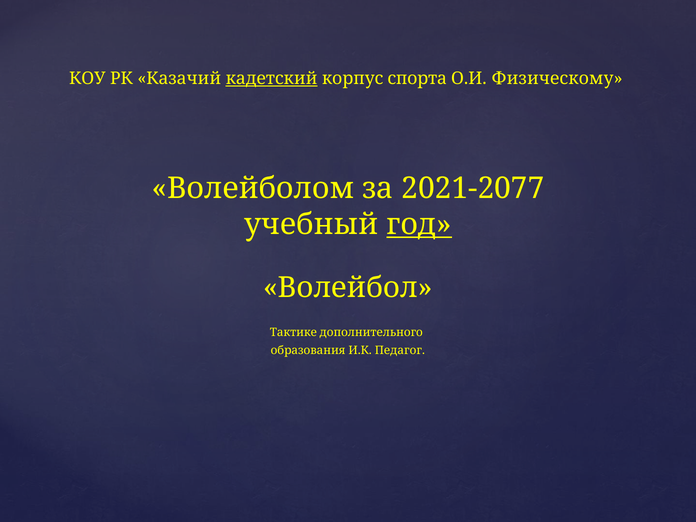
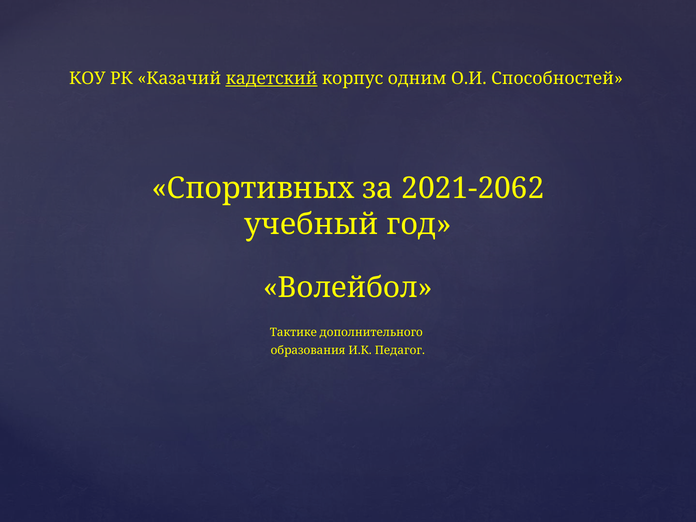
спорта: спорта -> одним (417, 78)
Физическому: Физическому -> Способностей (557, 78)
Волейболом: Волейболом -> Спортивных (253, 188)
2021-2077: 2021-2077 -> 2021-2062 (473, 188)
год underline: present -> none (419, 224)
